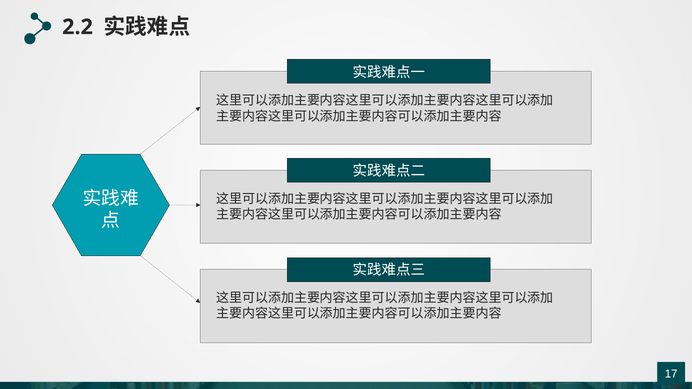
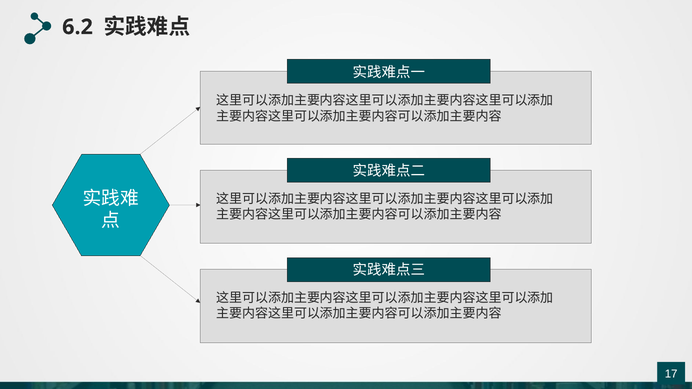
2.2: 2.2 -> 6.2 (78, 27)
